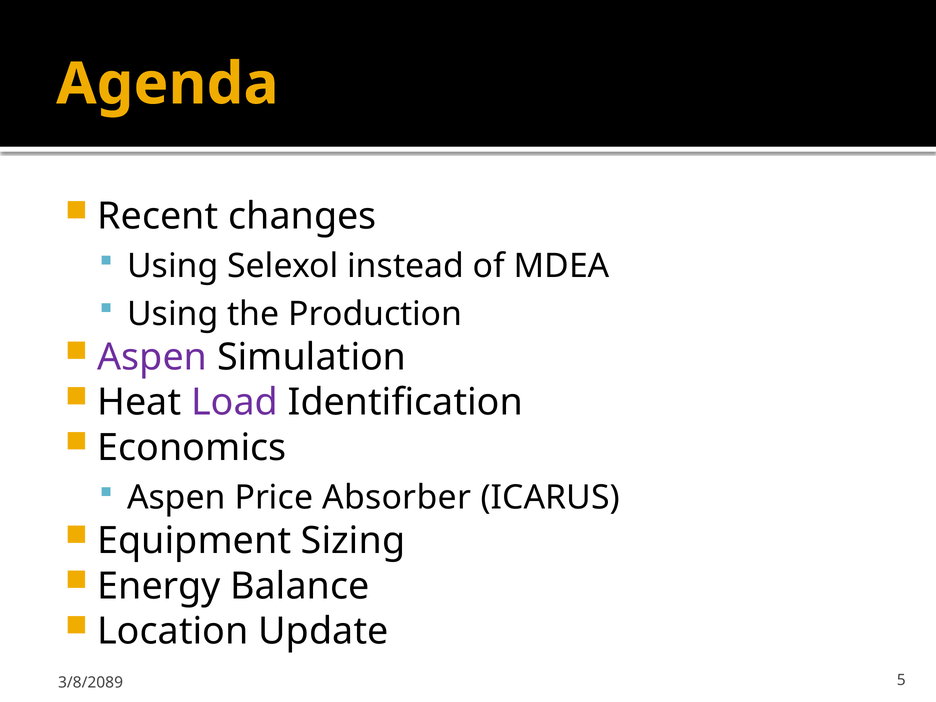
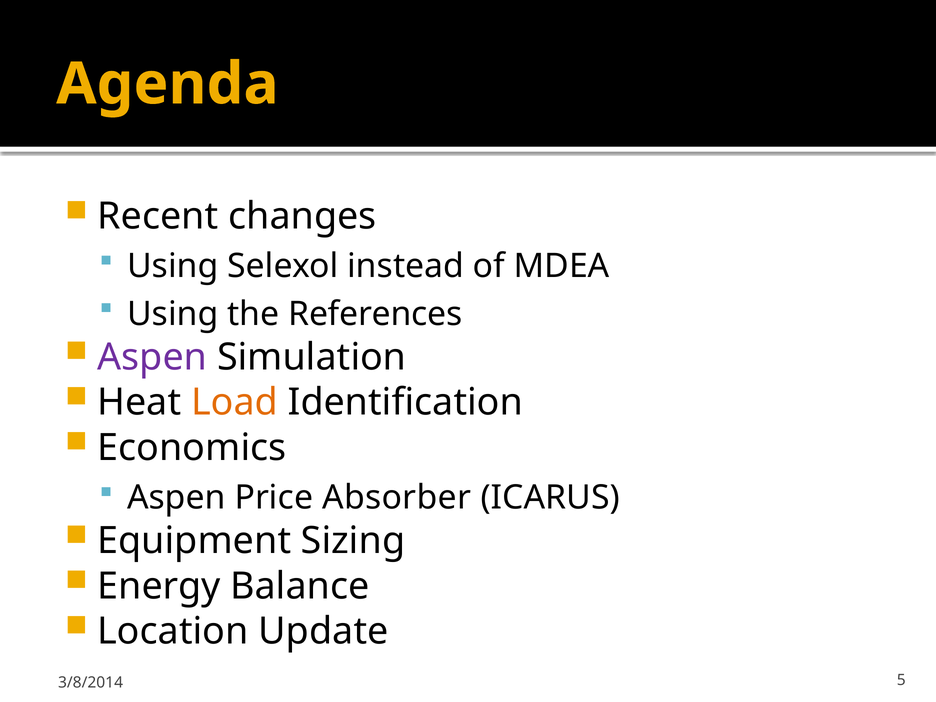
Production: Production -> References (375, 314)
Load colour: purple -> orange (234, 402)
3/8/2089: 3/8/2089 -> 3/8/2014 (91, 683)
